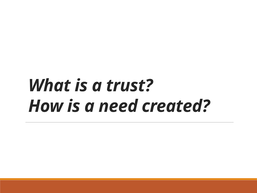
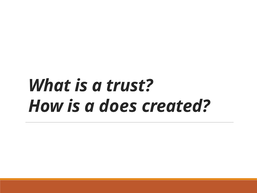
need: need -> does (118, 106)
